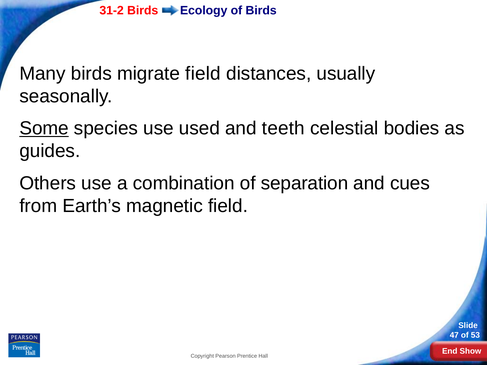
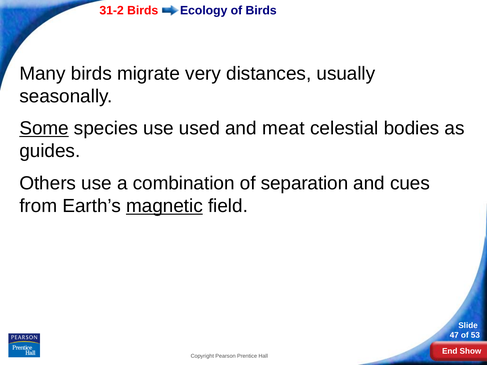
migrate field: field -> very (203, 73)
teeth: teeth -> meat (283, 128)
magnetic underline: none -> present (164, 206)
